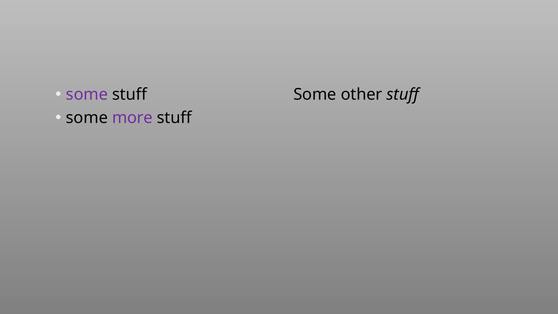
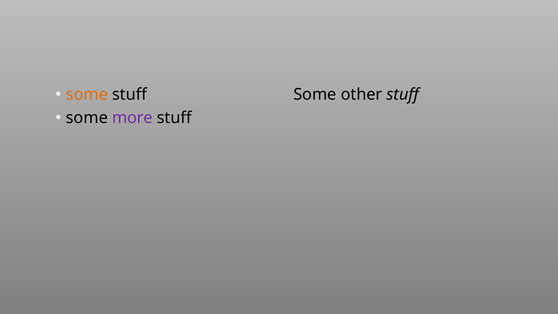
some colour: purple -> orange (87, 94)
